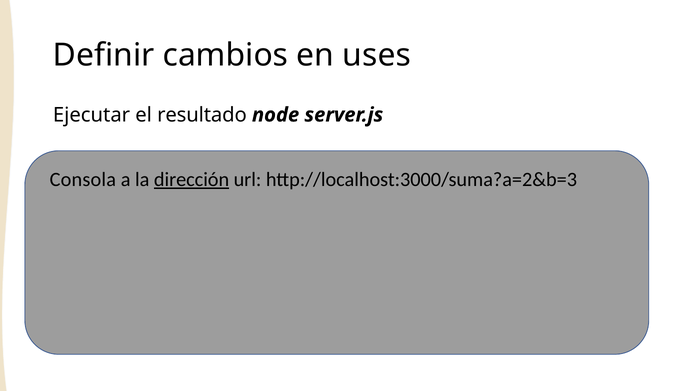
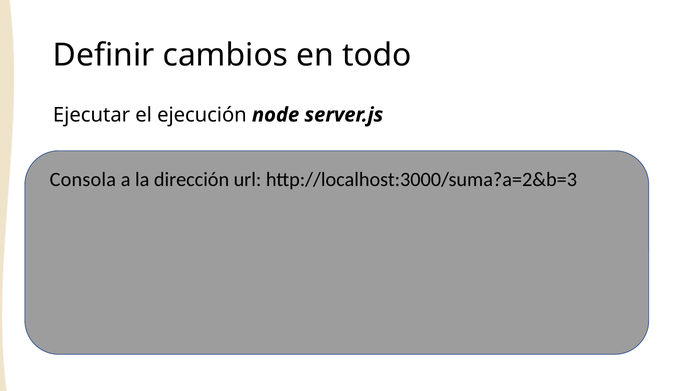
uses: uses -> todo (377, 55)
resultado: resultado -> ejecución (202, 115)
dirección underline: present -> none (192, 179)
